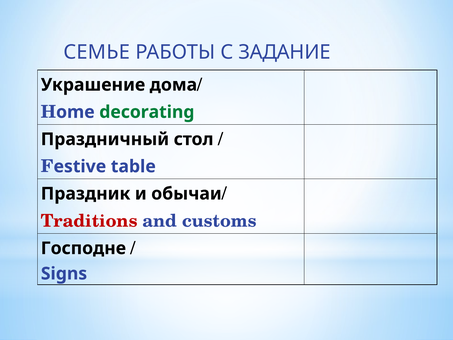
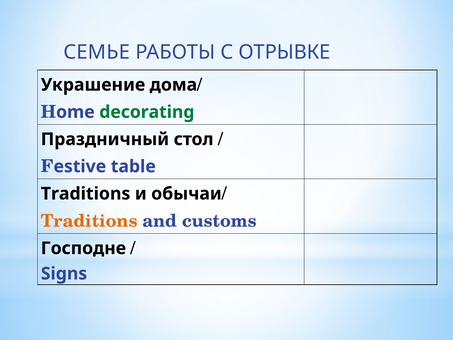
ЗАДАНИЕ: ЗАДАНИЕ -> ОТРЫВКЕ (284, 52)
Праздник: Праздник -> Traditions (86, 194)
Traditions colour: red -> orange (89, 221)
